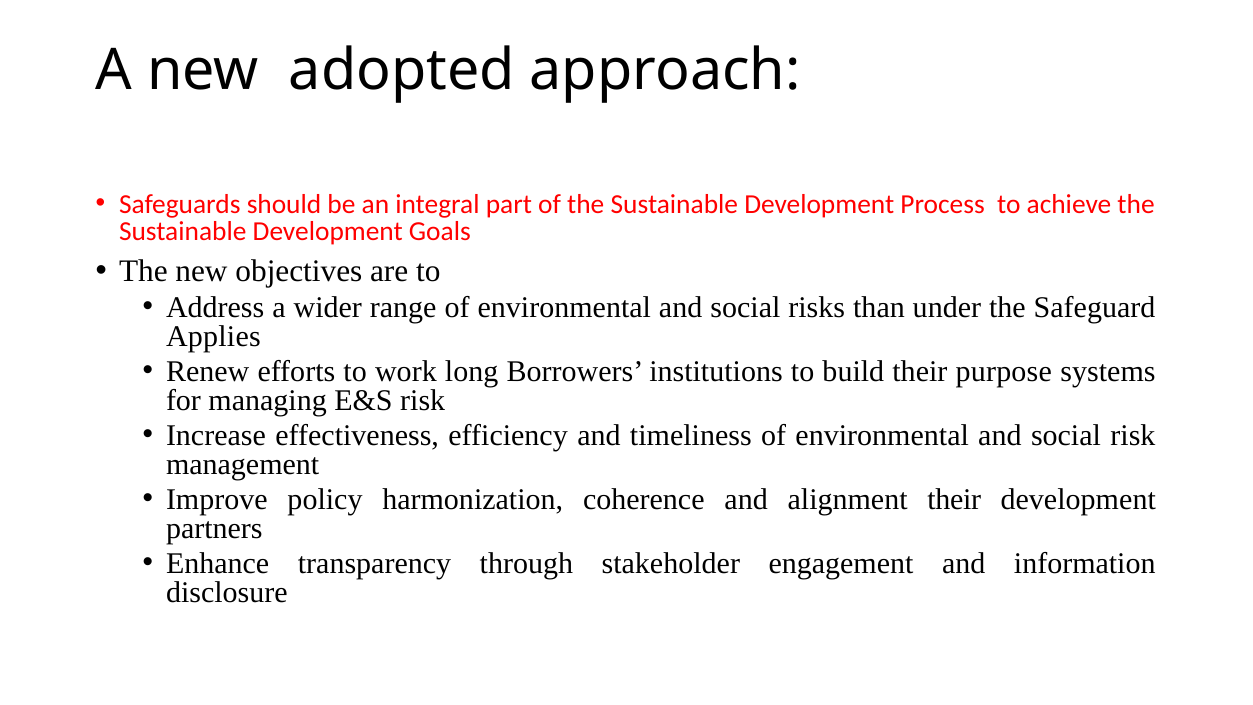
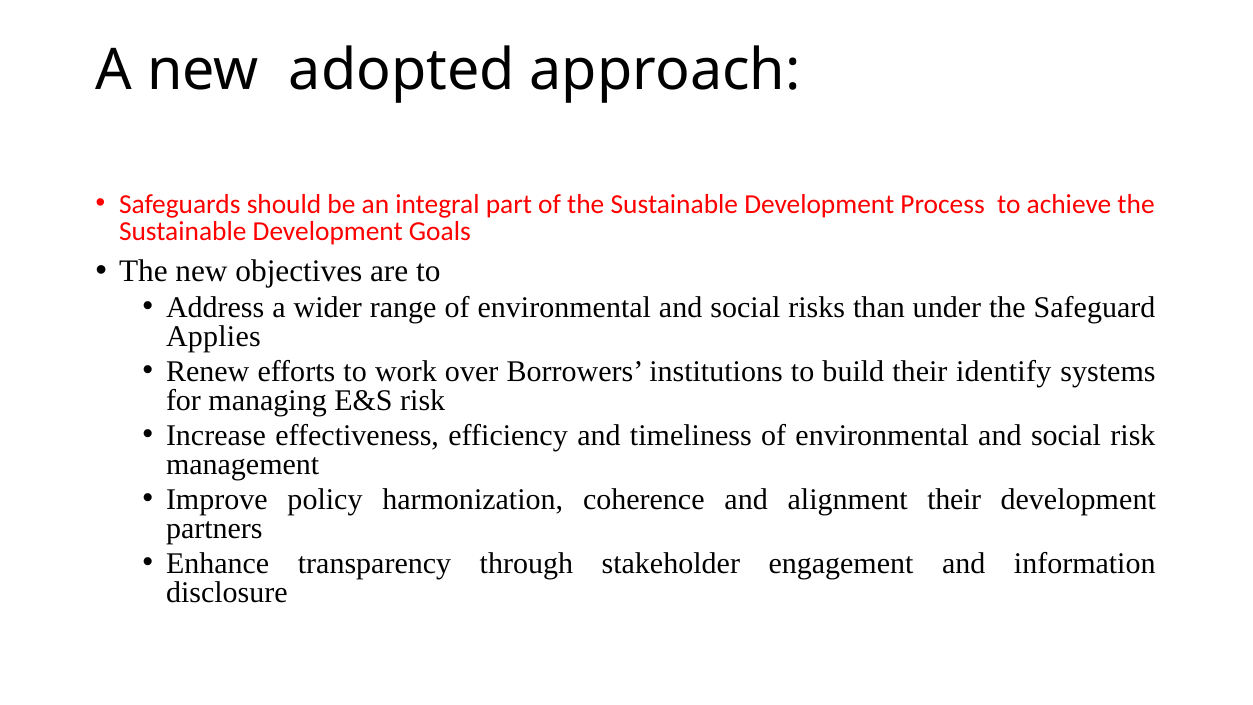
long: long -> over (472, 371)
purpose: purpose -> identify (1004, 371)
